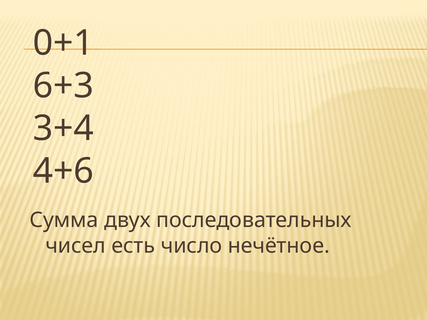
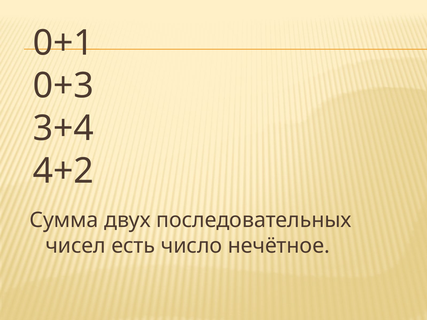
6+3: 6+3 -> 0+3 (63, 86)
4+6: 4+6 -> 4+2 (63, 171)
